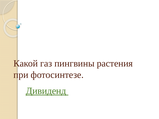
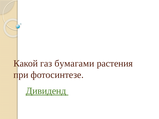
пингвины: пингвины -> бумагами (74, 64)
